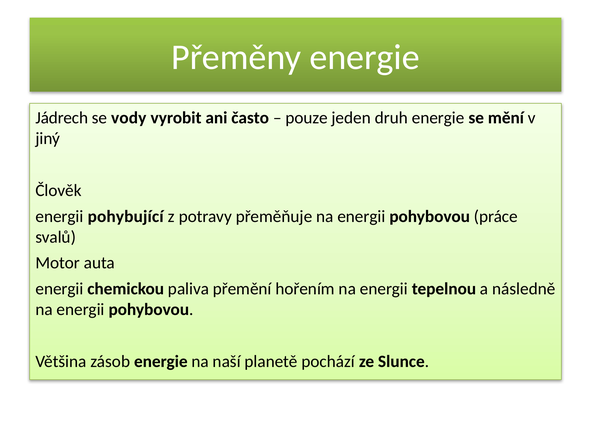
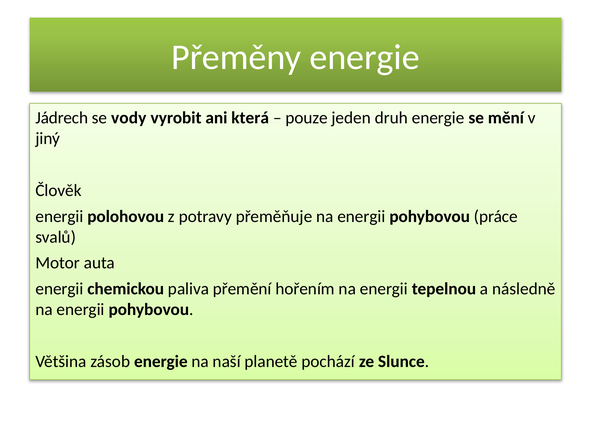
často: často -> která (250, 118)
pohybující: pohybující -> polohovou (126, 216)
